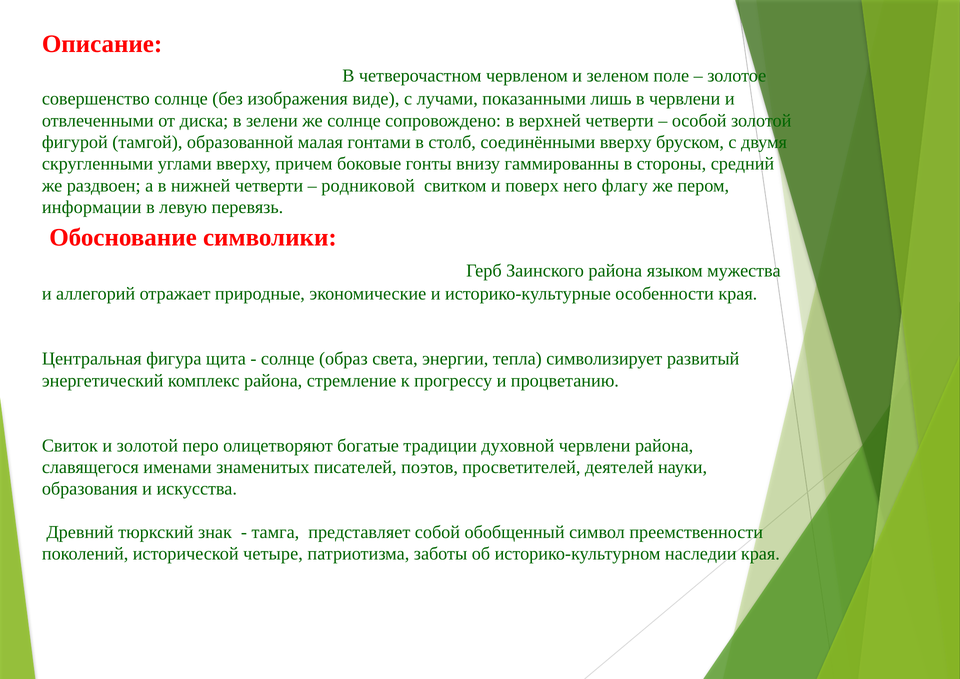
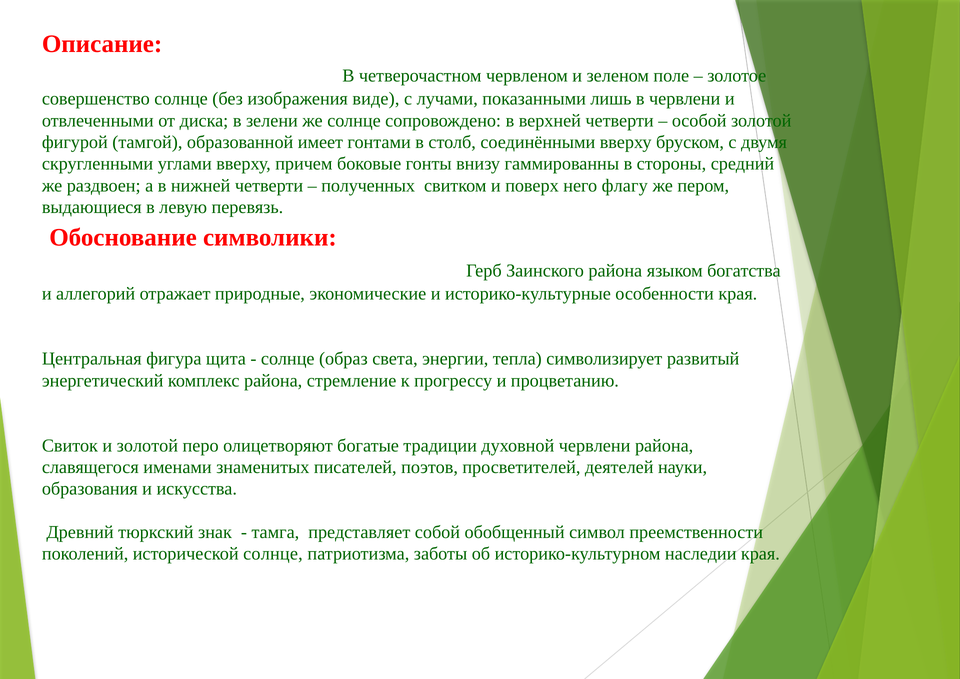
малая: малая -> имеет (320, 142)
родниковой: родниковой -> полученных (368, 185)
информации: информации -> выдающиеся (92, 207)
мужества: мужества -> богатства (744, 271)
исторической четыре: четыре -> солнце (273, 554)
